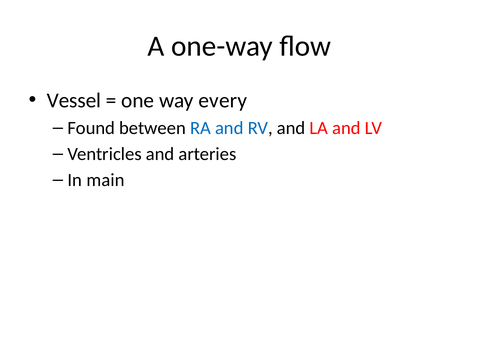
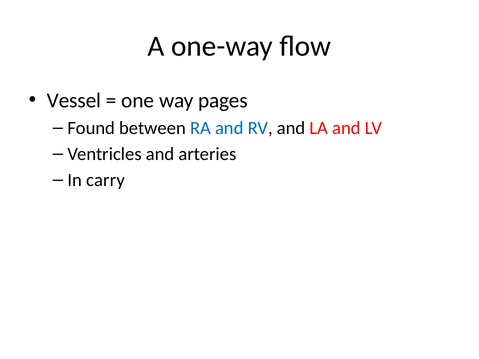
every: every -> pages (223, 100)
main: main -> carry (106, 180)
